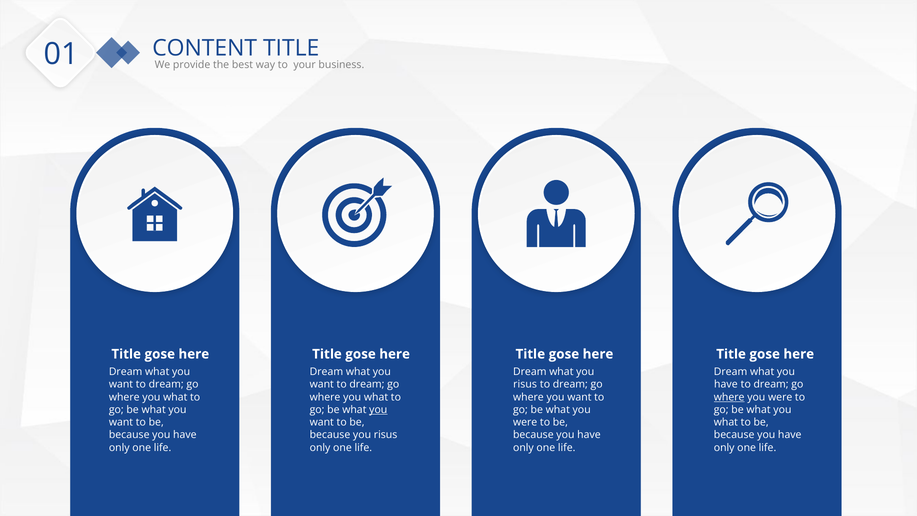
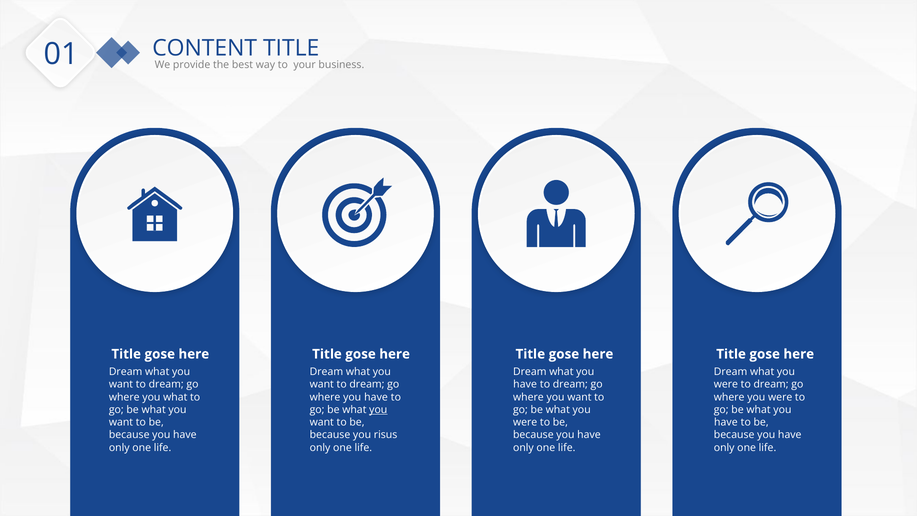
risus: risus -> have (525, 384)
have: have -> were (726, 384)
what: what -> have (376, 397)
where underline: present -> none (729, 397)
what: what -> have (726, 422)
